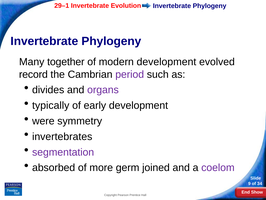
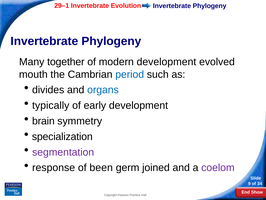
record: record -> mouth (33, 74)
period colour: purple -> blue (130, 74)
organs colour: purple -> blue (103, 90)
were: were -> brain (43, 121)
invertebrates: invertebrates -> specialization (62, 136)
absorbed: absorbed -> response (54, 167)
more: more -> been (101, 167)
